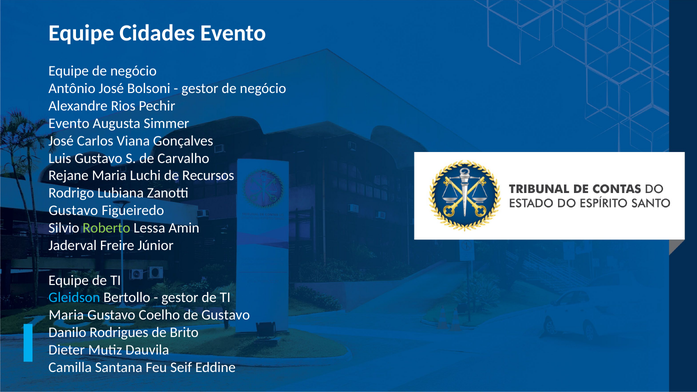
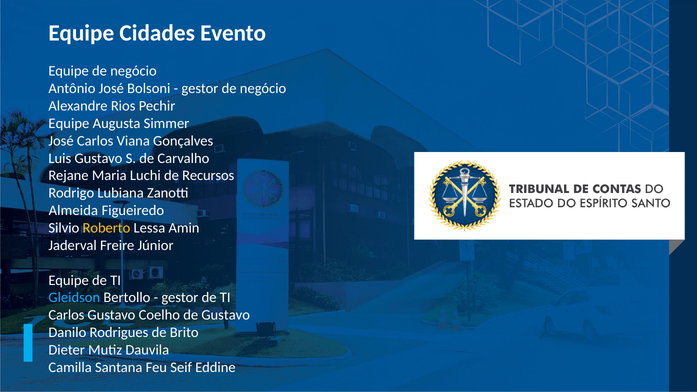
Evento: Evento -> Equipe (69, 123)
Gustavo: Gustavo -> Almeida (73, 211)
Roberto colour: light green -> yellow (106, 228)
Maria: Maria -> Carlos (66, 315)
